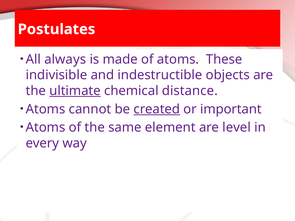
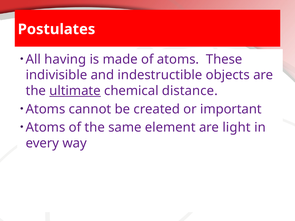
always: always -> having (65, 59)
created underline: present -> none (157, 109)
level: level -> light (237, 128)
